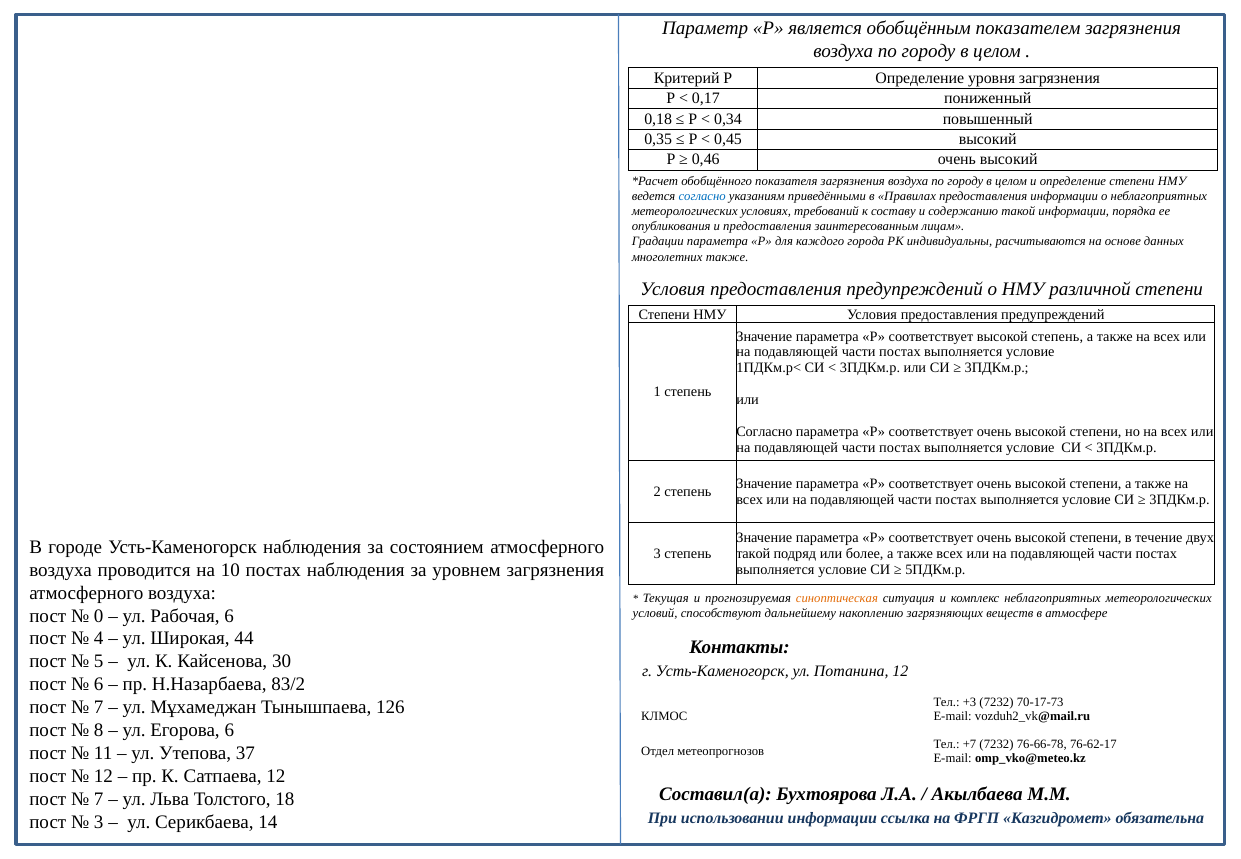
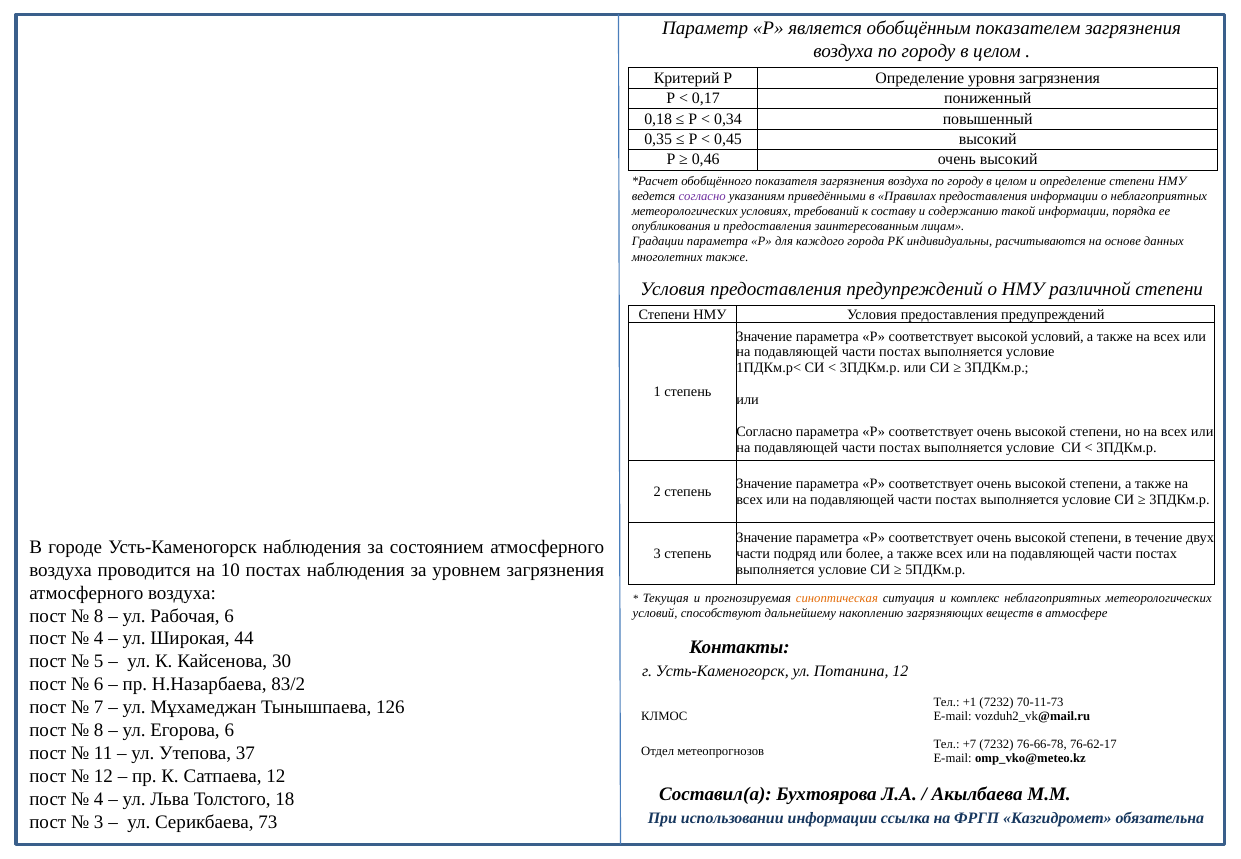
согласно colour: blue -> purple (702, 196)
высокой степень: степень -> условий (1057, 336)
такой: такой -> части (753, 554)
0: 0 -> 8 (99, 616)
+3: +3 -> +1 (970, 702)
70-17-73: 70-17-73 -> 70-11-73 (1040, 702)
7: 7 -> 4 (99, 799)
14: 14 -> 73 (268, 822)
